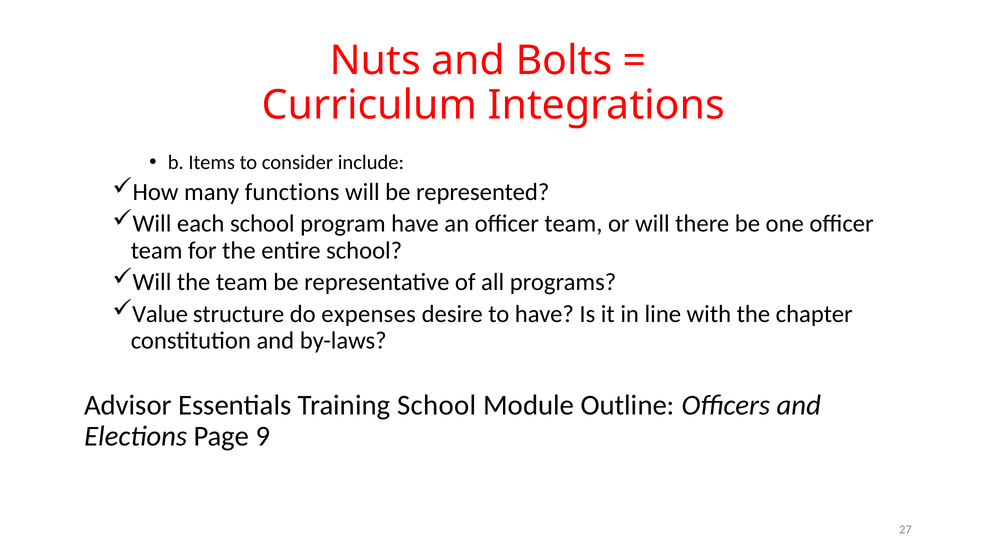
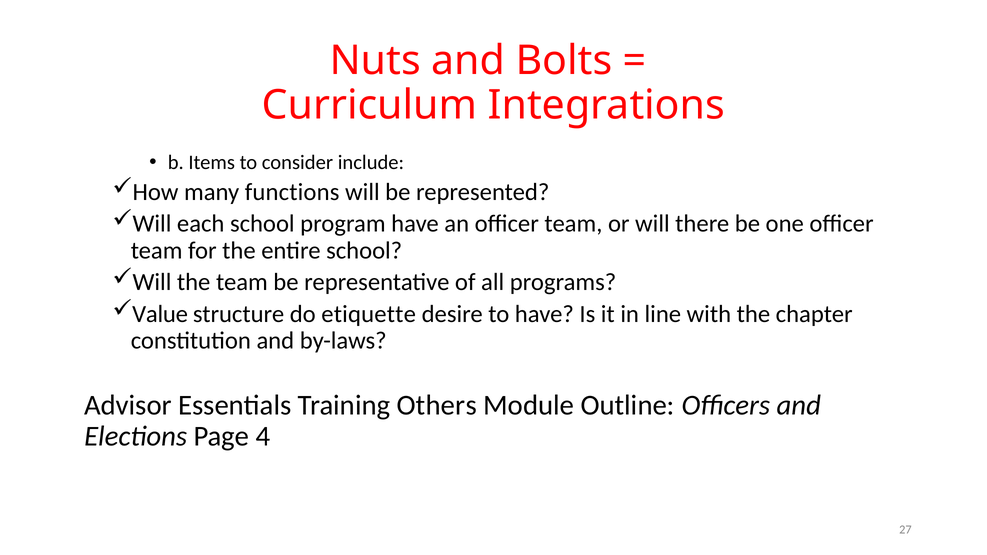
expenses: expenses -> etiquette (369, 314)
Training School: School -> Others (437, 406)
9: 9 -> 4 (263, 437)
